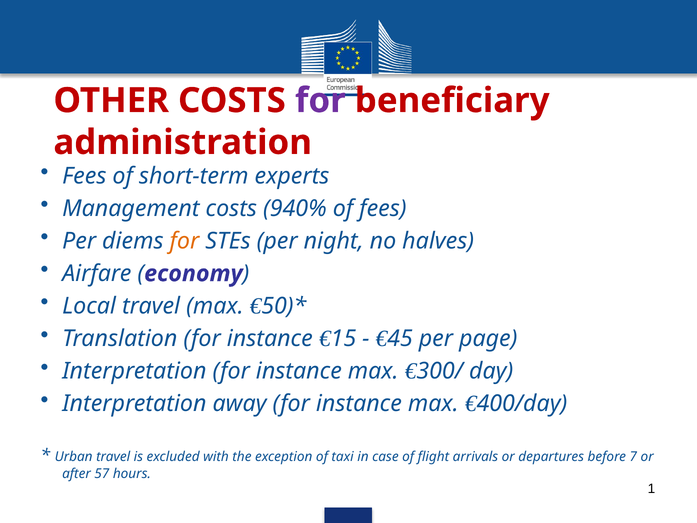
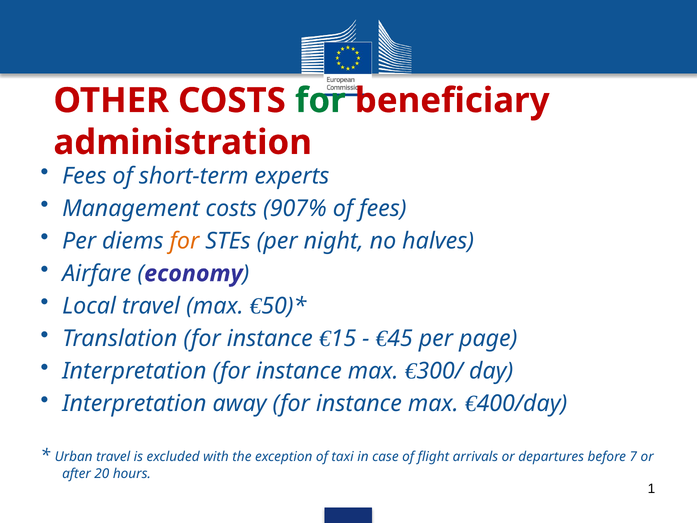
for colour: purple -> green (320, 101)
940%: 940% -> 907% (295, 208)
57: 57 -> 20 (102, 474)
